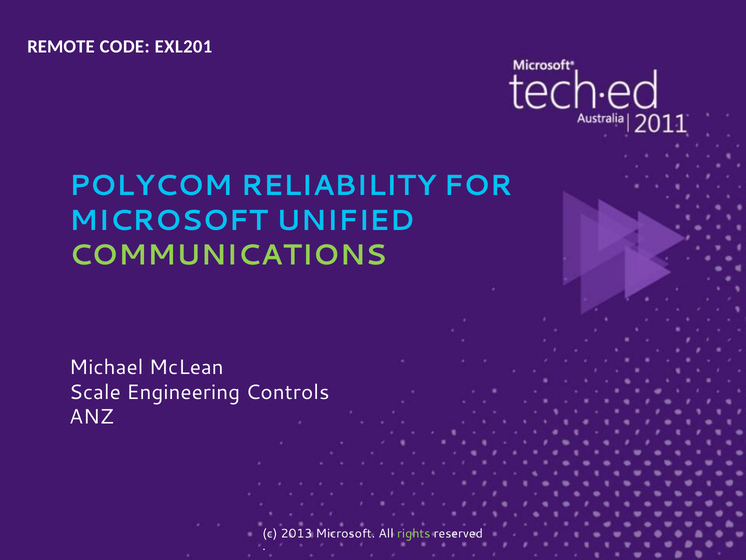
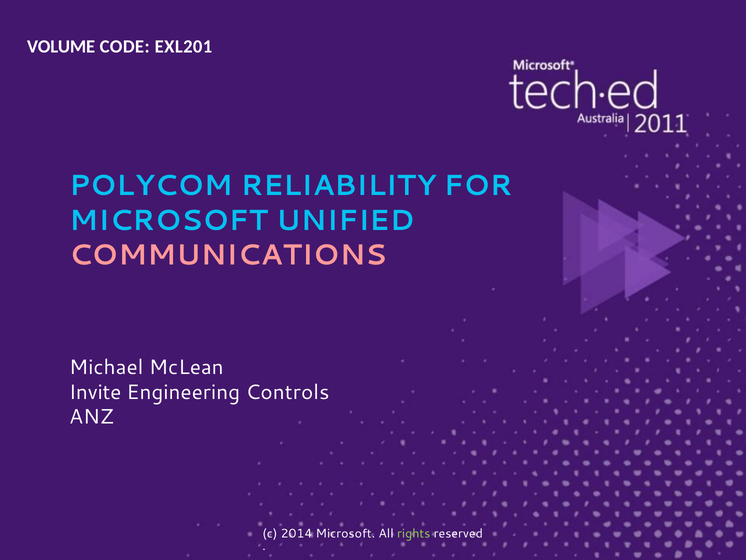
REMOTE: REMOTE -> VOLUME (61, 46)
COMMUNICATIONS colour: light green -> pink (228, 255)
Scale: Scale -> Invite (95, 392)
2013: 2013 -> 2014 (296, 533)
